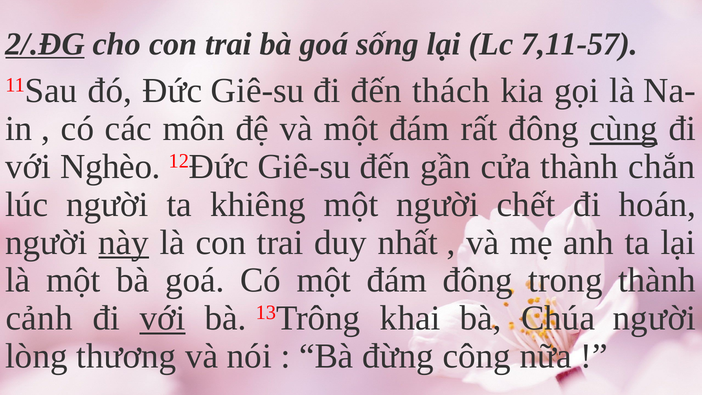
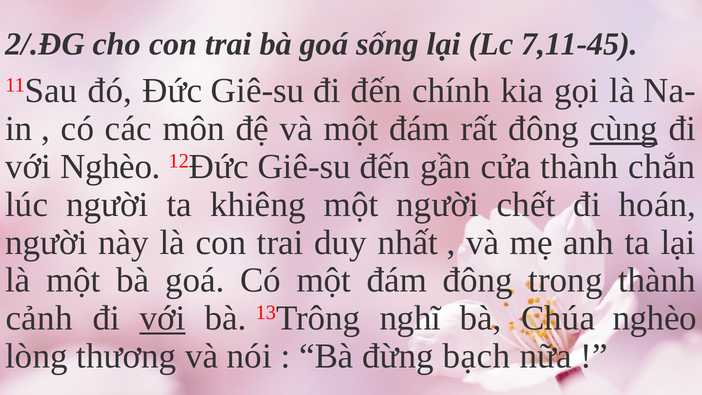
2/.ĐG underline: present -> none (45, 44)
7,11-57: 7,11-57 -> 7,11-45 (580, 44)
thách: thách -> chính (451, 91)
này underline: present -> none (124, 242)
khai: khai -> nghĩ (410, 318)
Chúa người: người -> nghèo (655, 318)
công: công -> bạch (477, 356)
